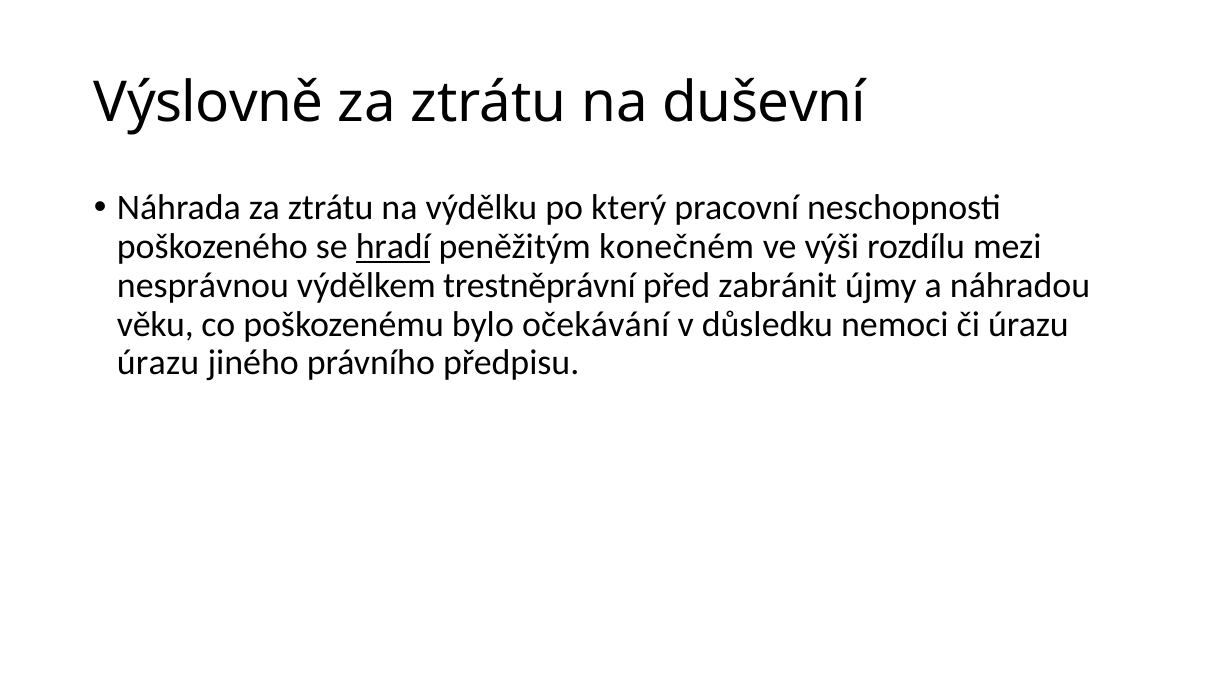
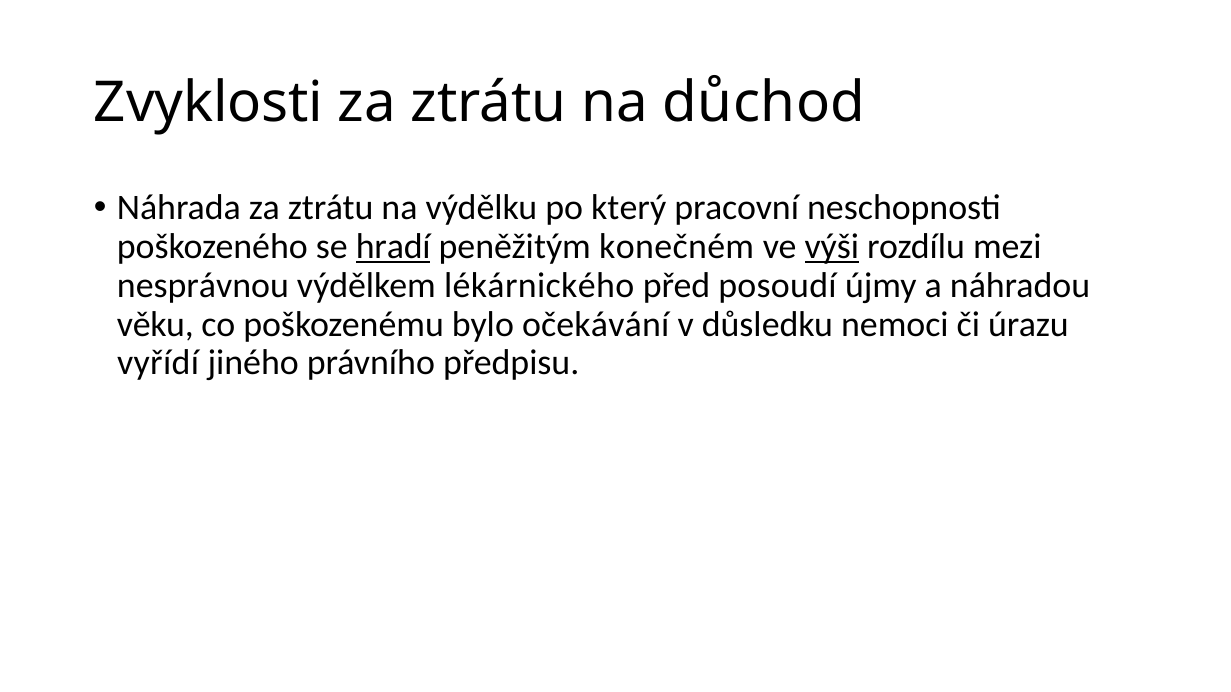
Výslovně: Výslovně -> Zvyklosti (209, 103)
duševní: duševní -> důchod (764, 103)
výši underline: none -> present (832, 247)
trestněprávní: trestněprávní -> lékárnického (539, 286)
zabránit: zabránit -> posoudí (777, 286)
úrazu: úrazu -> vyřídí (158, 363)
